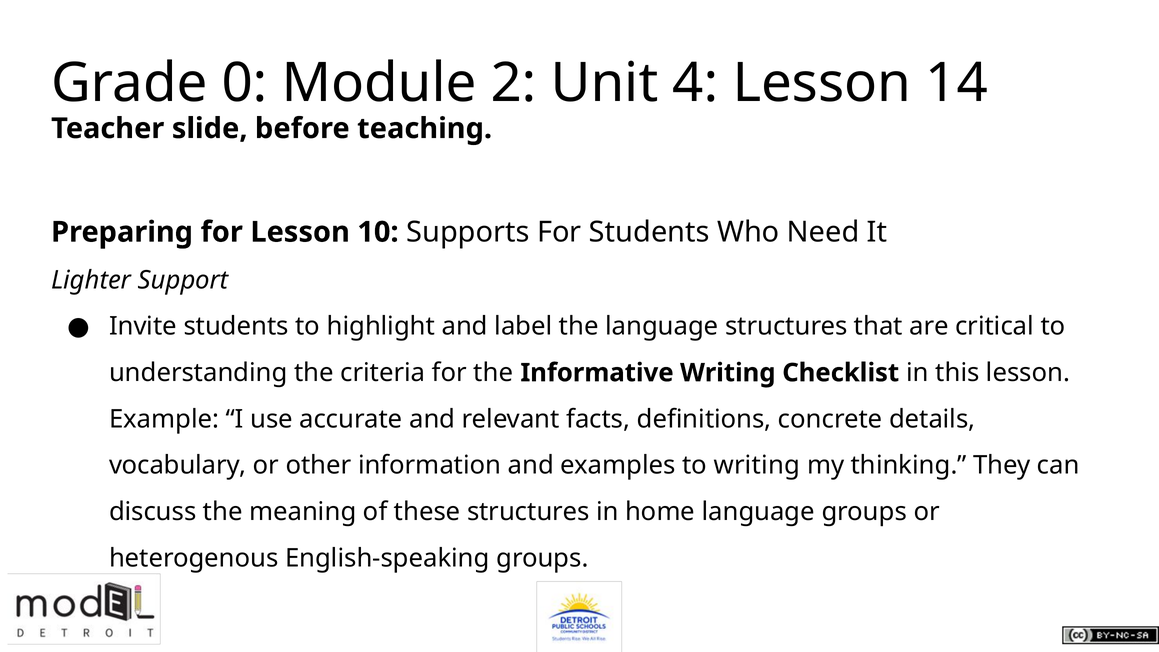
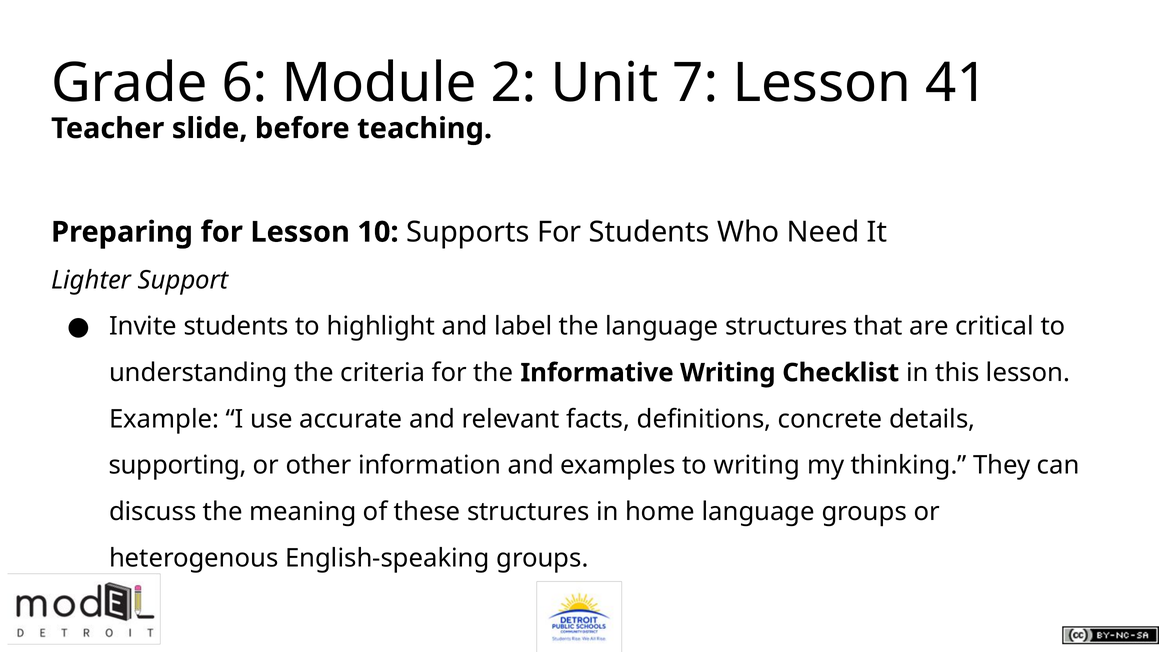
0: 0 -> 6 (245, 83)
4: 4 -> 7 (695, 83)
14: 14 -> 41 (957, 83)
vocabulary: vocabulary -> supporting (178, 465)
